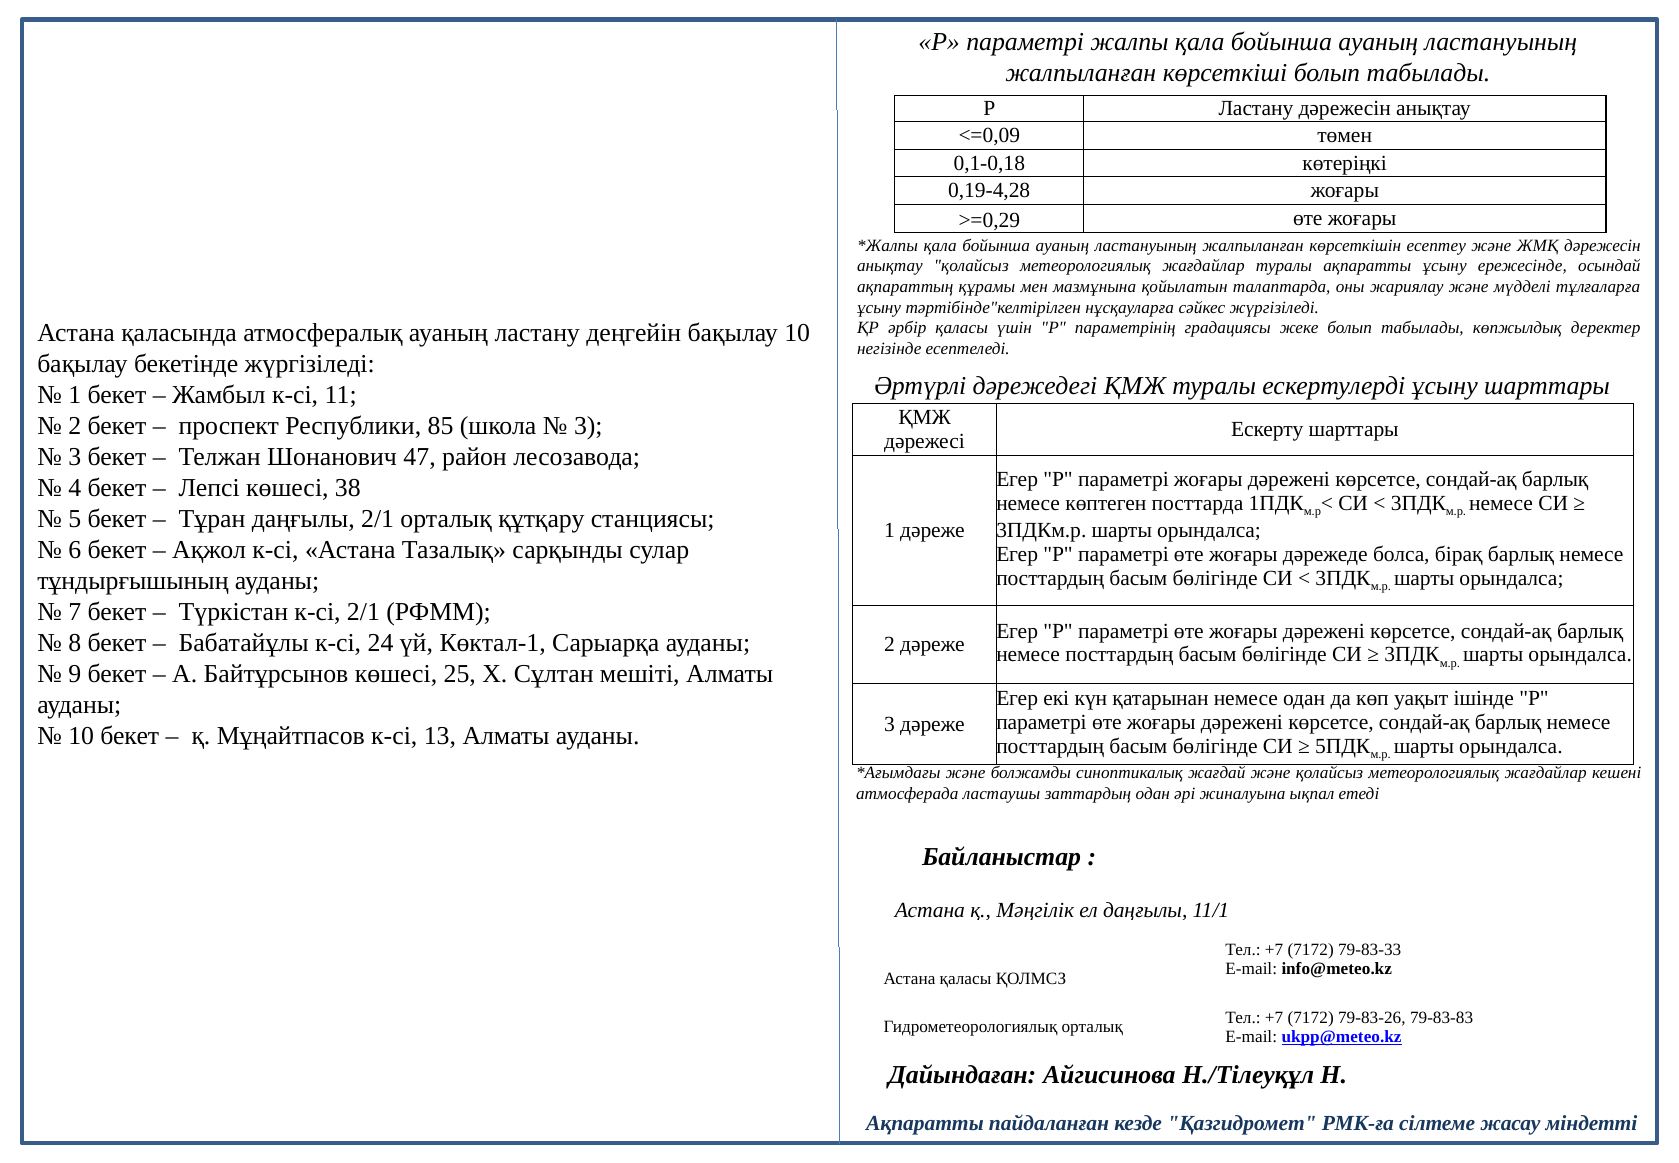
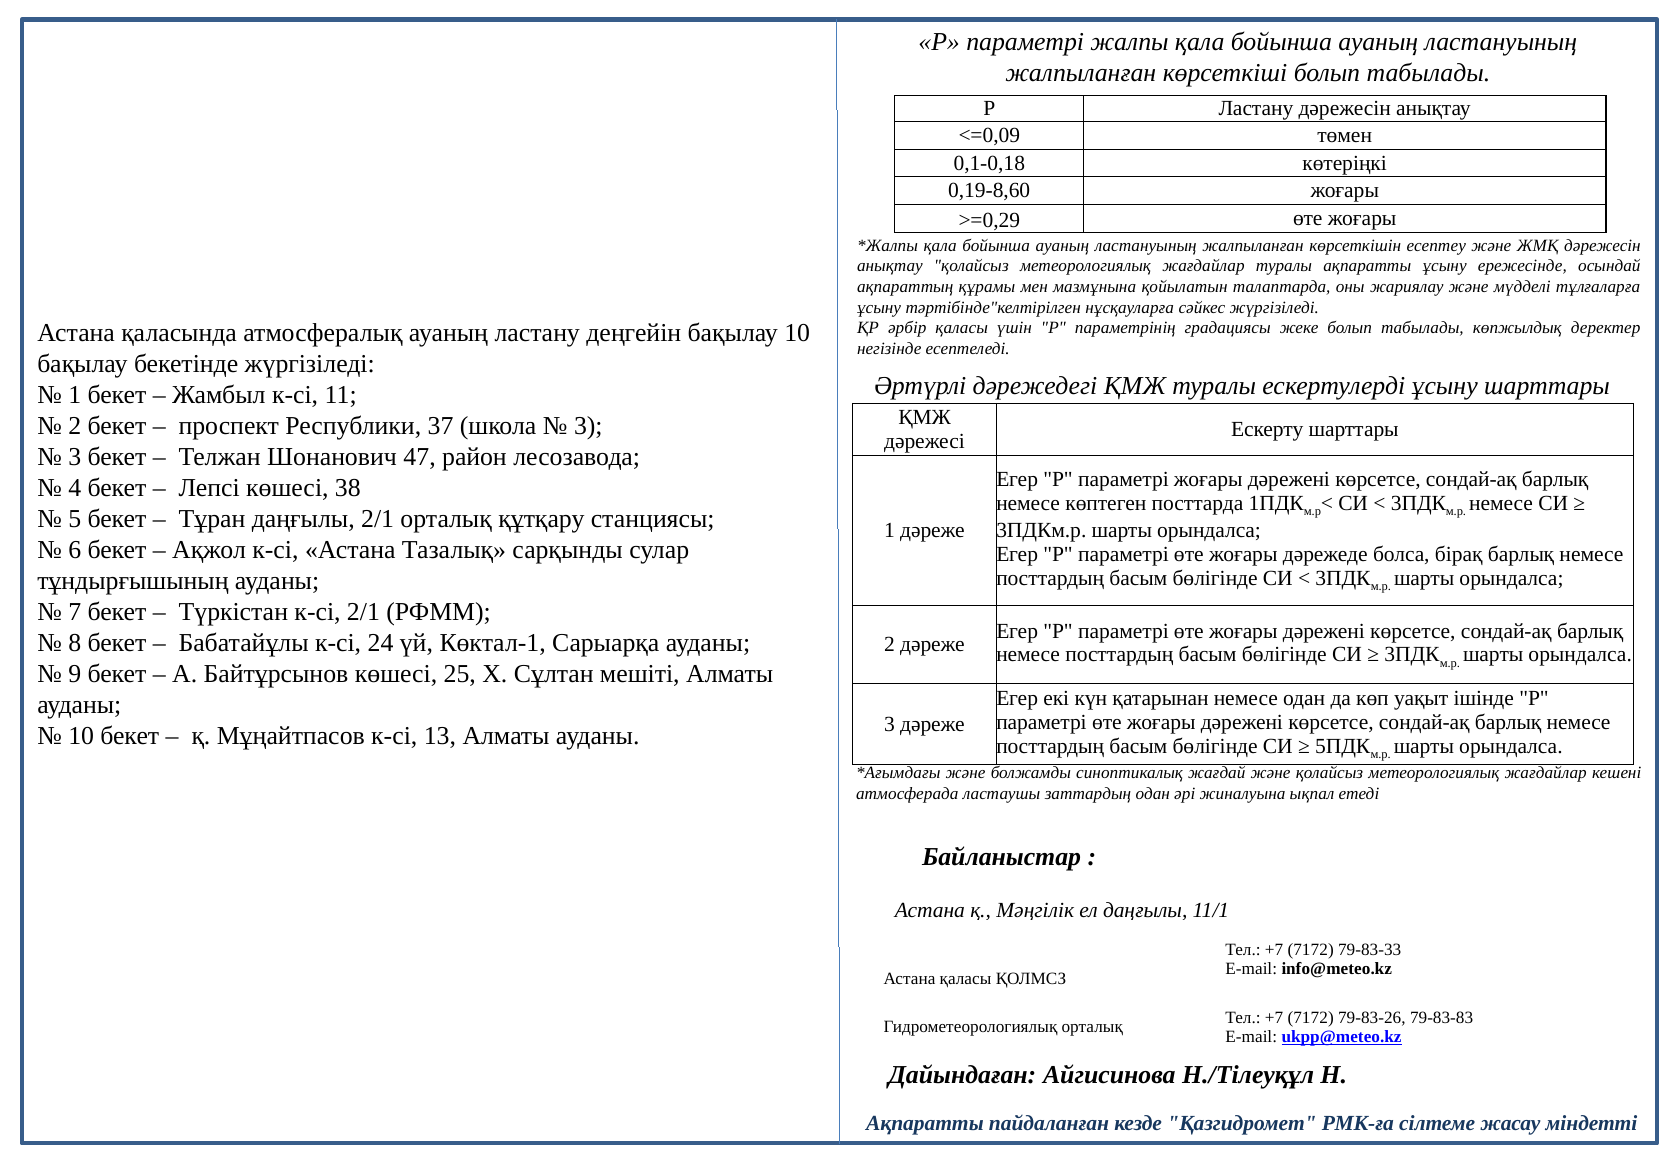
0,19-4,28: 0,19-4,28 -> 0,19-8,60 (989, 191)
85: 85 -> 37 (441, 426)
